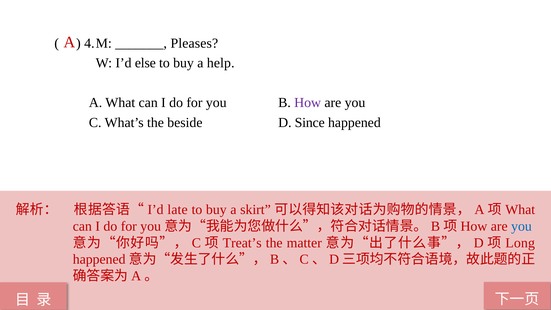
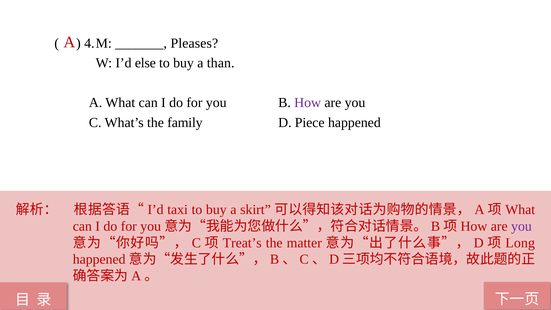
help: help -> than (221, 63)
beside: beside -> family (185, 123)
Since: Since -> Piece (310, 123)
late: late -> taxi (178, 210)
you colour: blue -> purple (521, 226)
